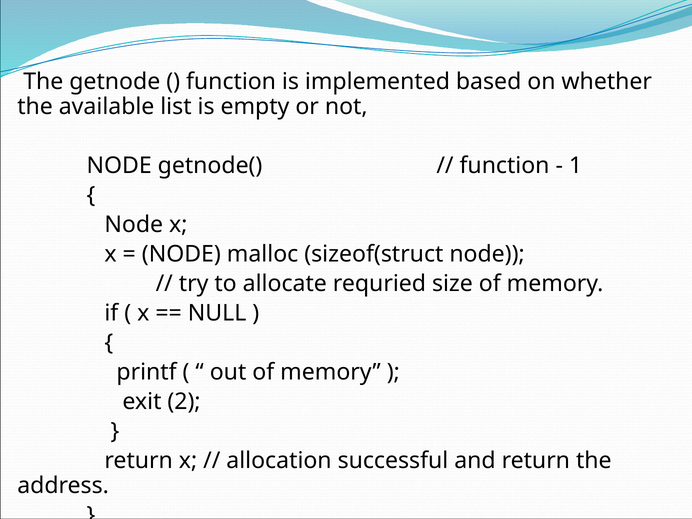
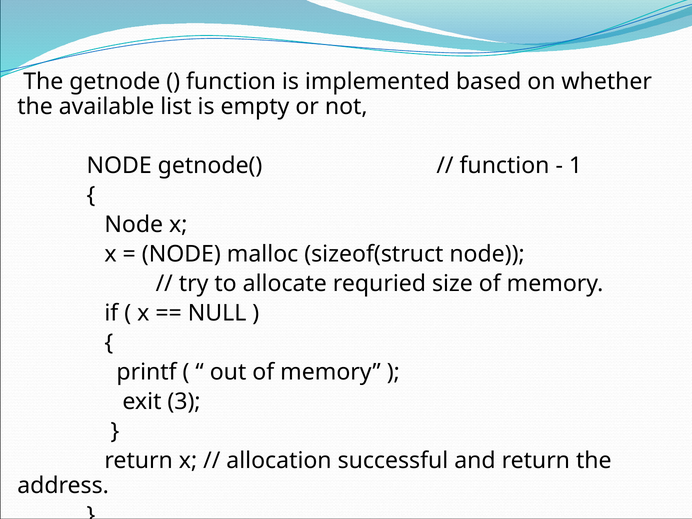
2: 2 -> 3 (184, 401)
